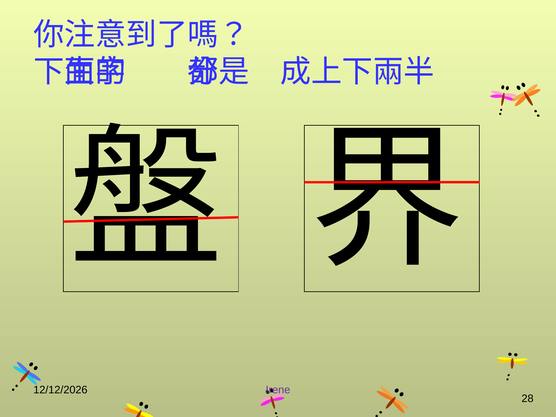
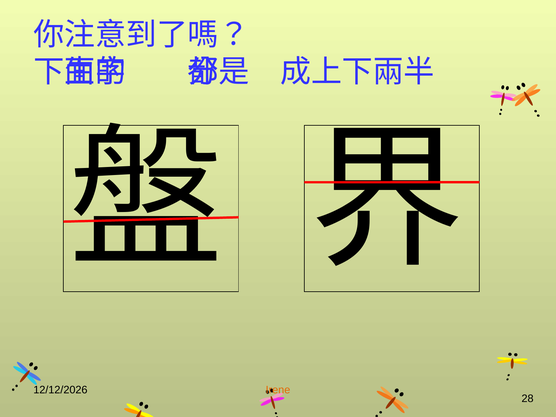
Irene colour: purple -> orange (278, 390)
